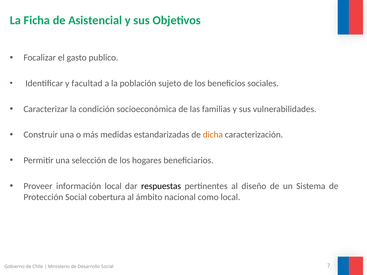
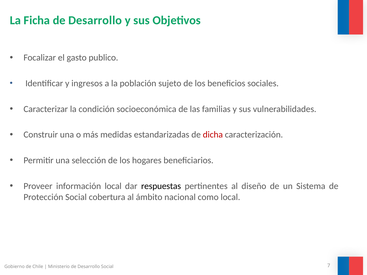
Ficha de Asistencial: Asistencial -> Desarrollo (95, 20)
facultad: facultad -> ingresos (87, 83)
dicha colour: orange -> red (213, 135)
